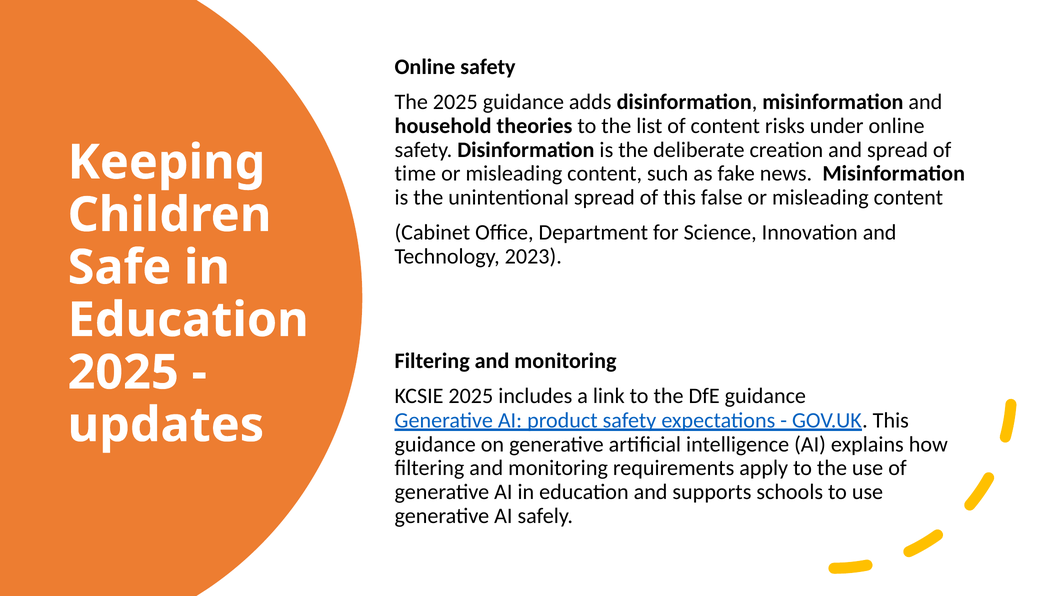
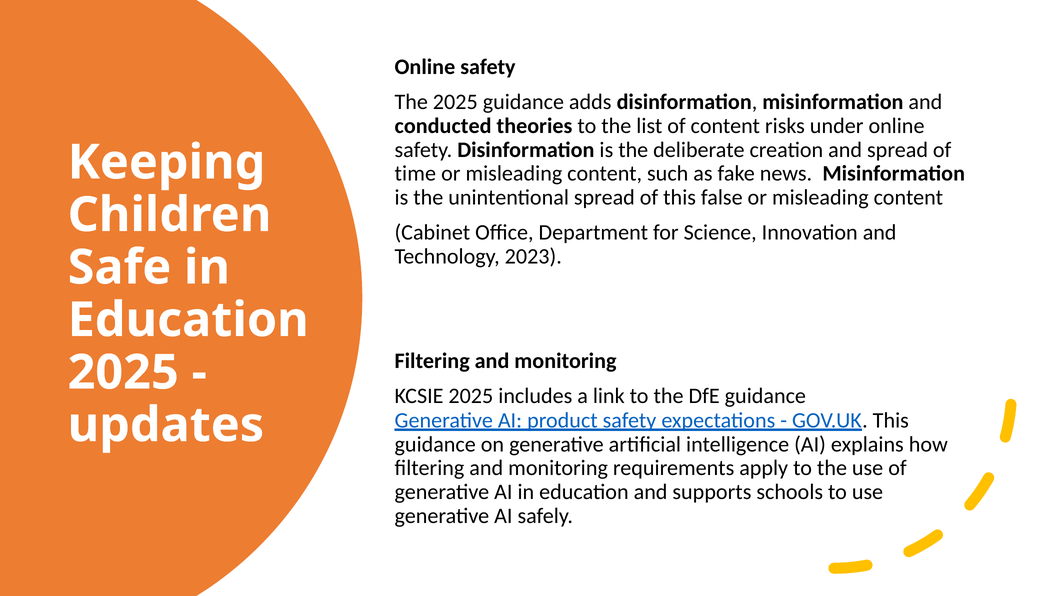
household: household -> conducted (443, 126)
